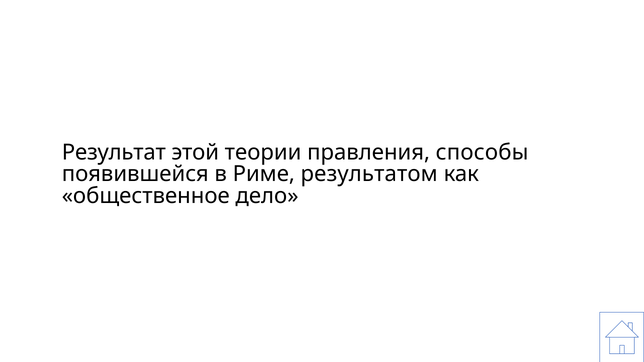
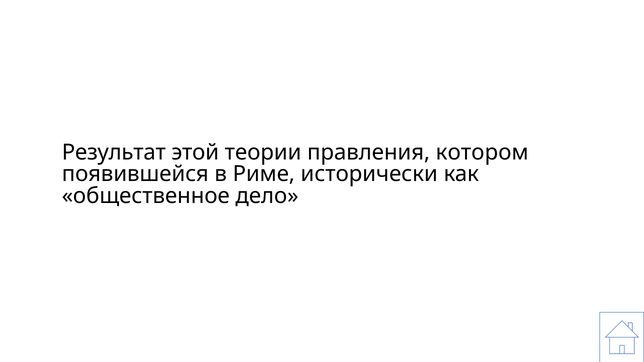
способы: способы -> котором (482, 153)
результатом: результатом -> исторически (369, 174)
